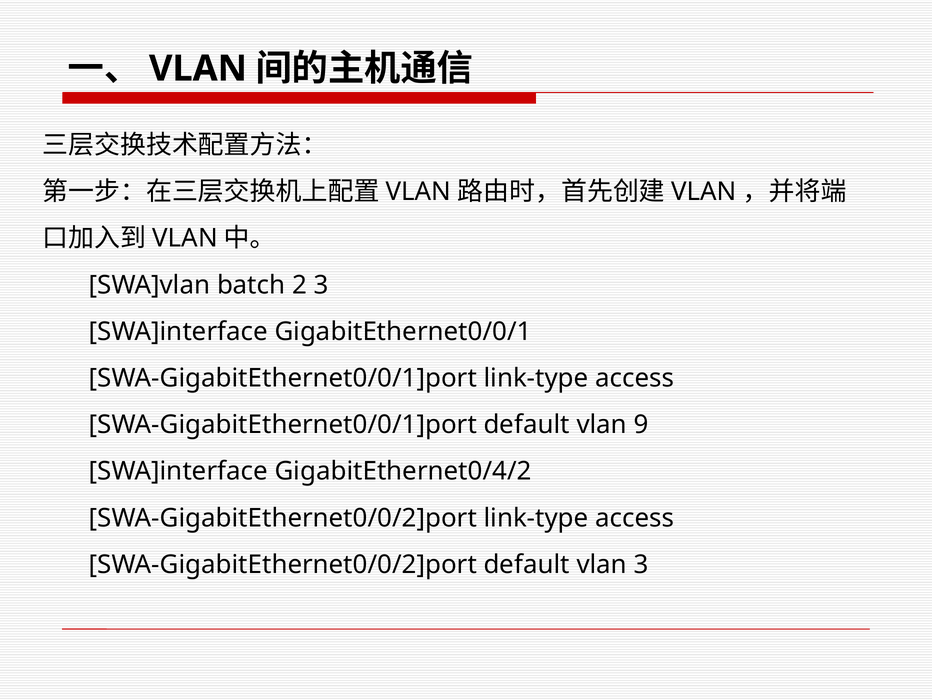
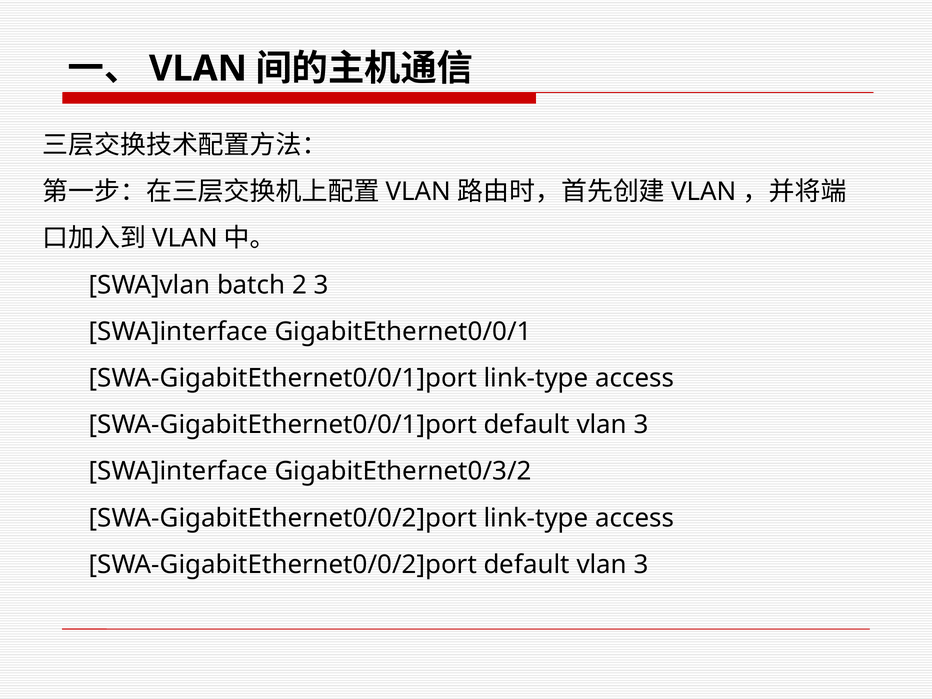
SWA-GigabitEthernet0/0/1]port default vlan 9: 9 -> 3 (641, 425)
GigabitEthernet0/4/2: GigabitEthernet0/4/2 -> GigabitEthernet0/3/2 (403, 471)
